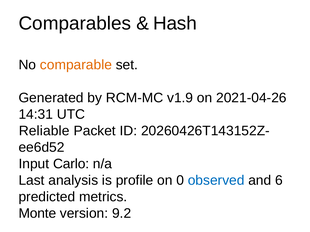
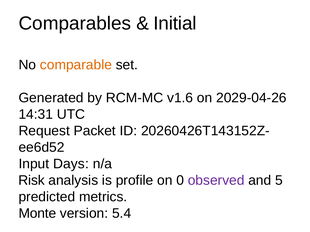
Hash: Hash -> Initial (175, 24)
v1.9: v1.9 -> v1.6 (180, 98)
2021-04-26: 2021-04-26 -> 2029-04-26 (251, 98)
Reliable: Reliable -> Request (44, 131)
Carlo: Carlo -> Days (71, 164)
Last: Last -> Risk (32, 181)
observed colour: blue -> purple (216, 181)
6: 6 -> 5 (279, 181)
9.2: 9.2 -> 5.4 (122, 214)
